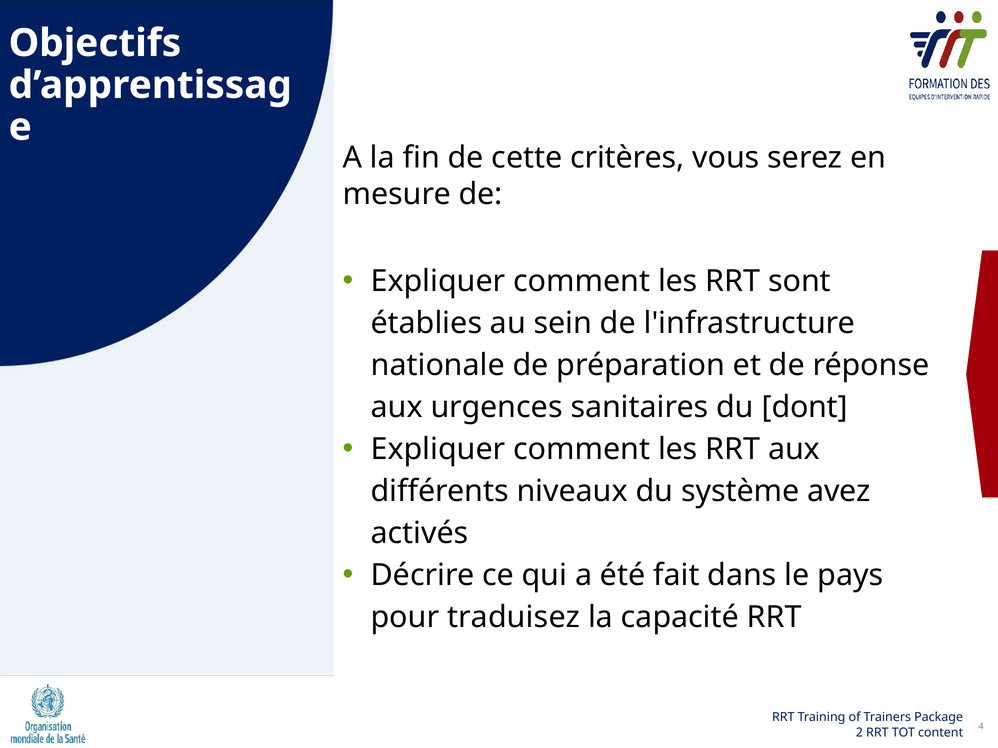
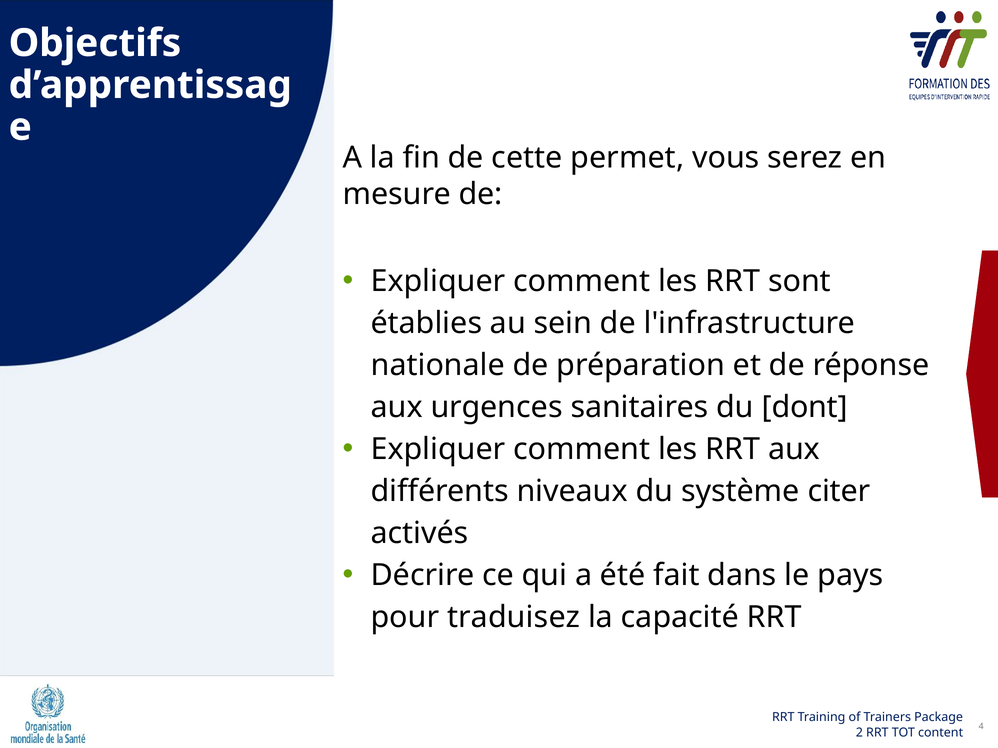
critères: critères -> permet (627, 158)
avez: avez -> citer (839, 492)
